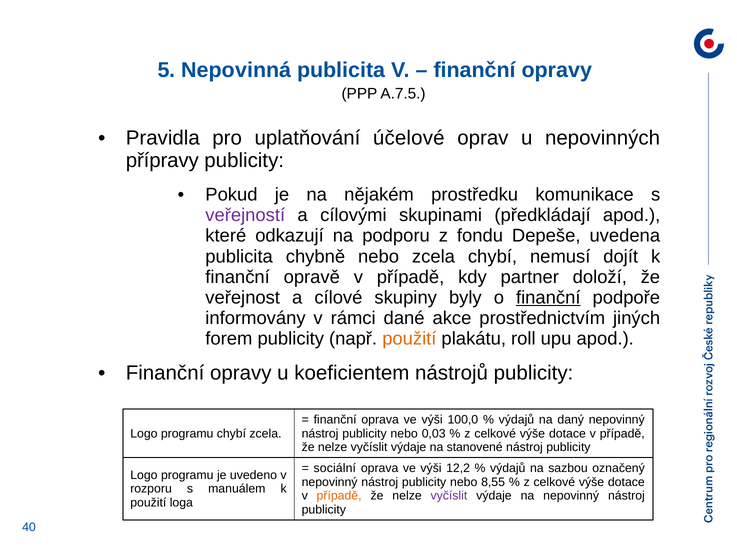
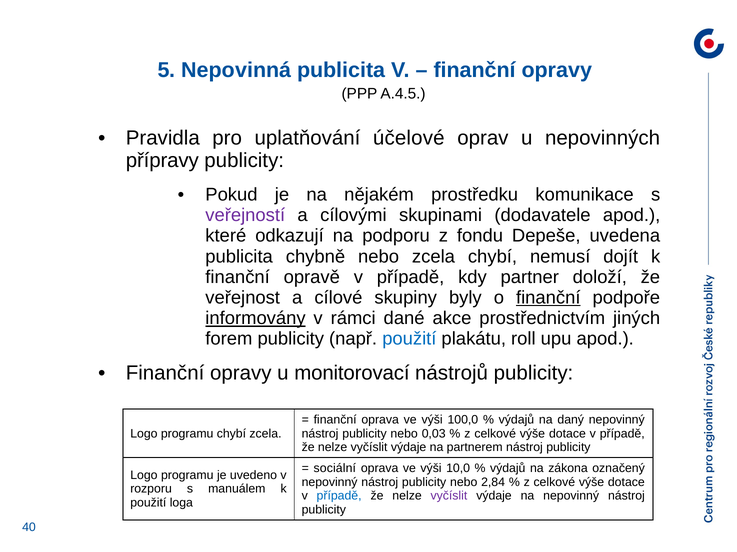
A.7.5: A.7.5 -> A.4.5 (403, 94)
předkládají: předkládají -> dodavatele (542, 216)
informovány underline: none -> present (256, 319)
použití colour: orange -> blue (409, 339)
koeficientem: koeficientem -> monitorovací (352, 373)
stanovené: stanovené -> partnerem (475, 448)
12,2: 12,2 -> 10,0 (458, 469)
sazbou: sazbou -> zákona (568, 469)
8,55: 8,55 -> 2,84 (493, 483)
případě colour: orange -> blue (339, 496)
